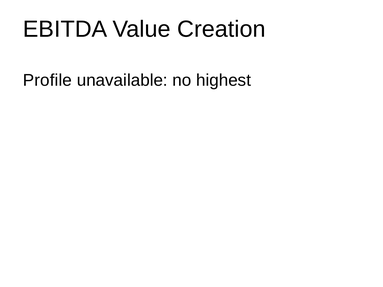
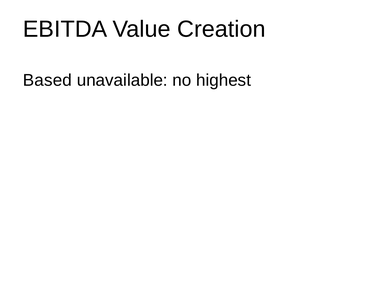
Profile: Profile -> Based (47, 80)
